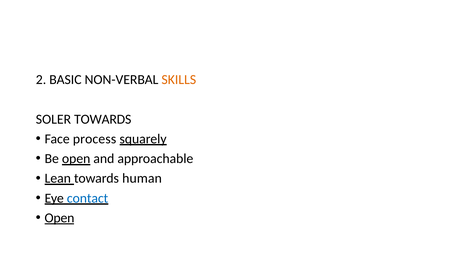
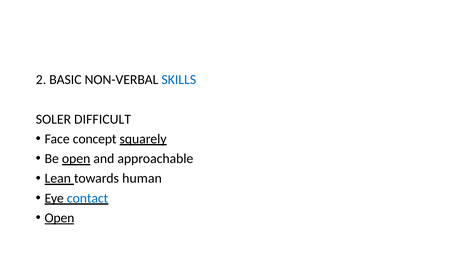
SKILLS colour: orange -> blue (179, 79)
SOLER TOWARDS: TOWARDS -> DIFFICULT (103, 119)
process: process -> concept (95, 139)
